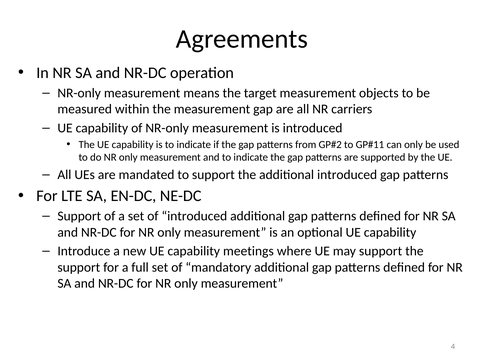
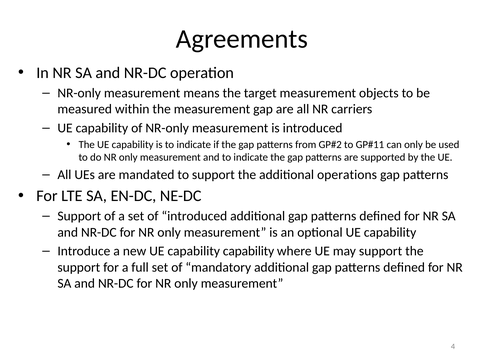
additional introduced: introduced -> operations (347, 175)
capability meetings: meetings -> capability (249, 251)
